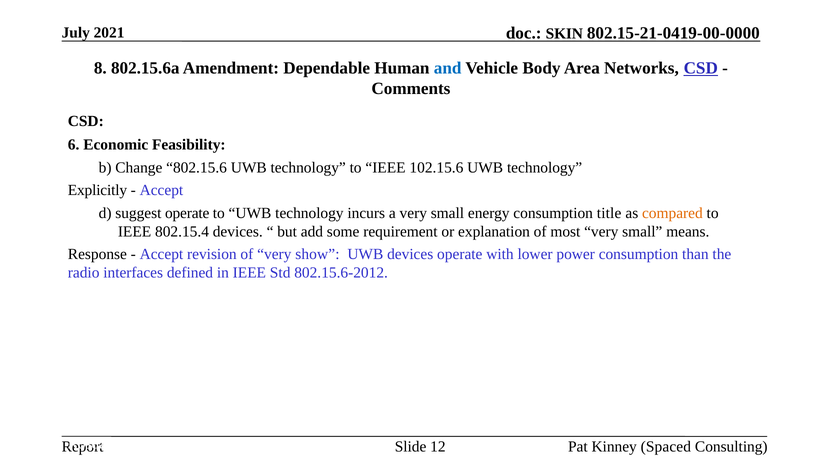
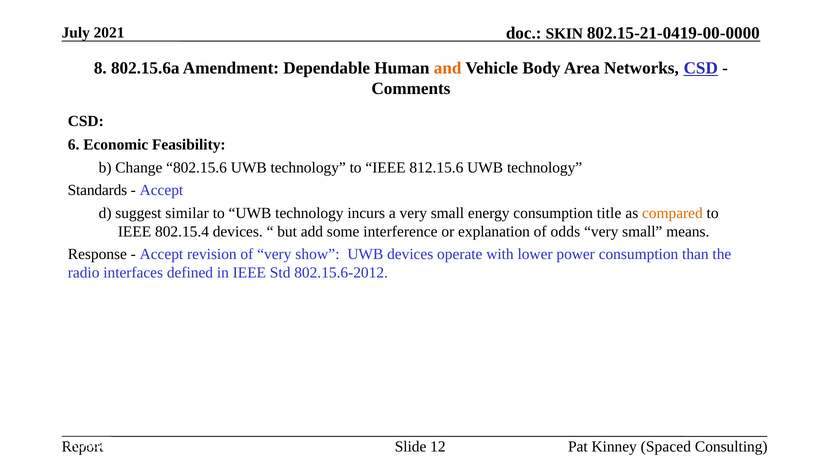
and colour: blue -> orange (448, 68)
102.15.6: 102.15.6 -> 812.15.6 (436, 168)
Explicitly: Explicitly -> Standards (97, 190)
suggest operate: operate -> similar (187, 213)
requirement: requirement -> interference (400, 232)
most: most -> odds (565, 232)
